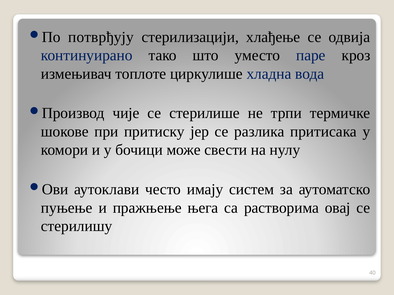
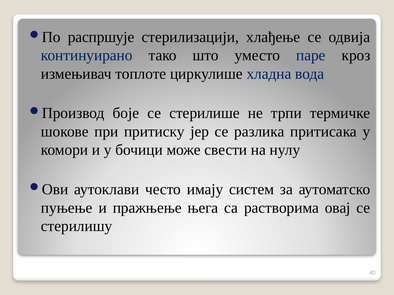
потврђују: потврђују -> распршује (101, 37)
чије: чије -> боје (126, 113)
